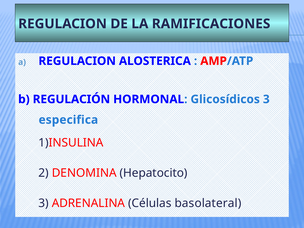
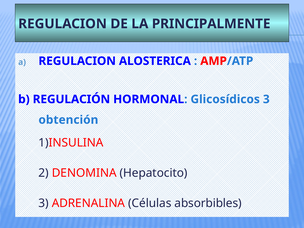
RAMIFICACIONES: RAMIFICACIONES -> PRINCIPALMENTE (211, 24)
especifica: especifica -> obtención (68, 120)
basolateral: basolateral -> absorbibles (208, 203)
